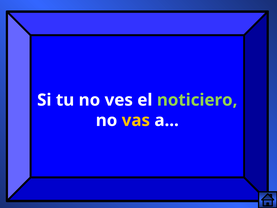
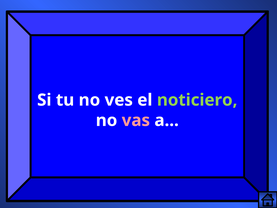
vas colour: yellow -> pink (136, 120)
